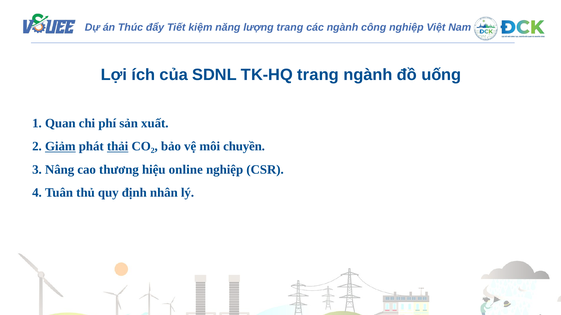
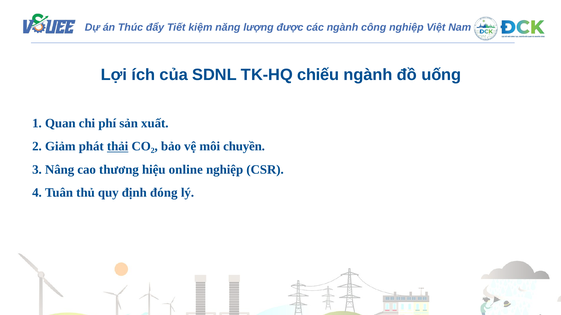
trang: trang -> được (290, 27)
TK-HQ trang: trang -> chiếu (318, 75)
Giảm underline: present -> none (60, 147)
nhân: nhân -> đóng (164, 193)
